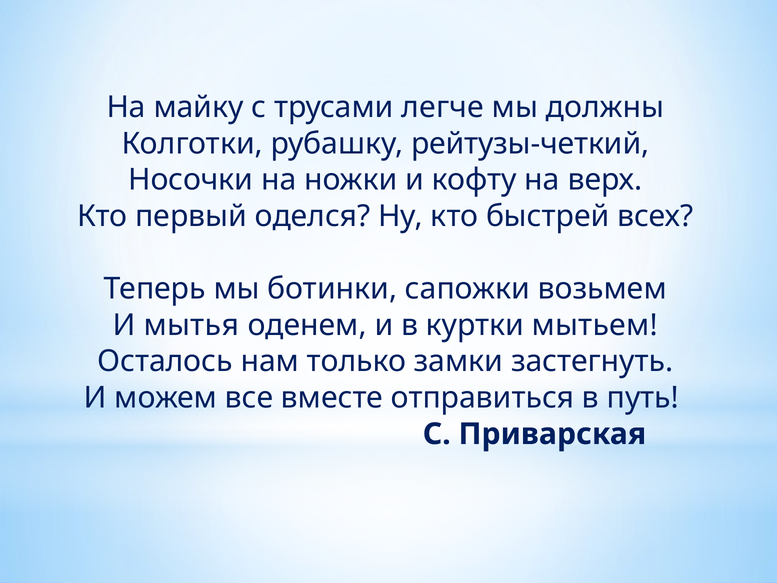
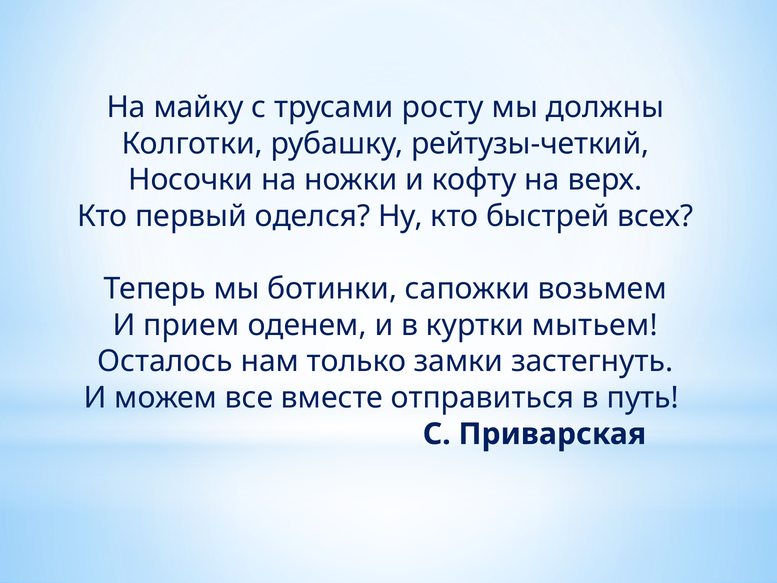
легче: легче -> росту (443, 107)
мытья: мытья -> прием (191, 325)
